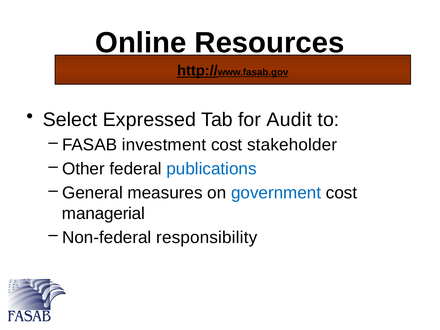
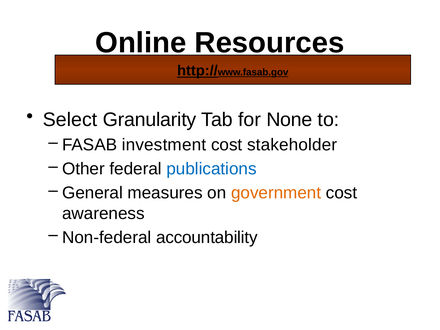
Expressed: Expressed -> Granularity (150, 120)
Audit: Audit -> None (289, 120)
government colour: blue -> orange (276, 193)
managerial: managerial -> awareness (103, 213)
responsibility: responsibility -> accountability (207, 237)
